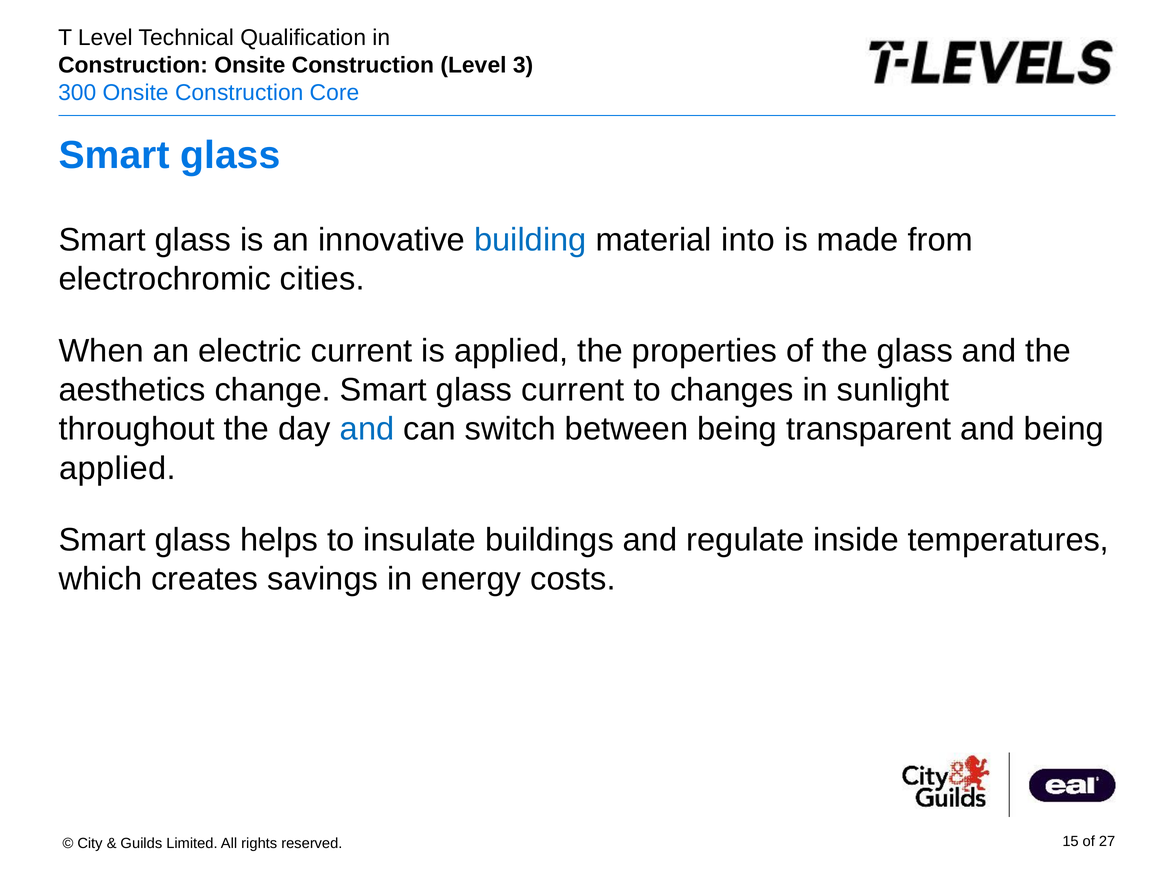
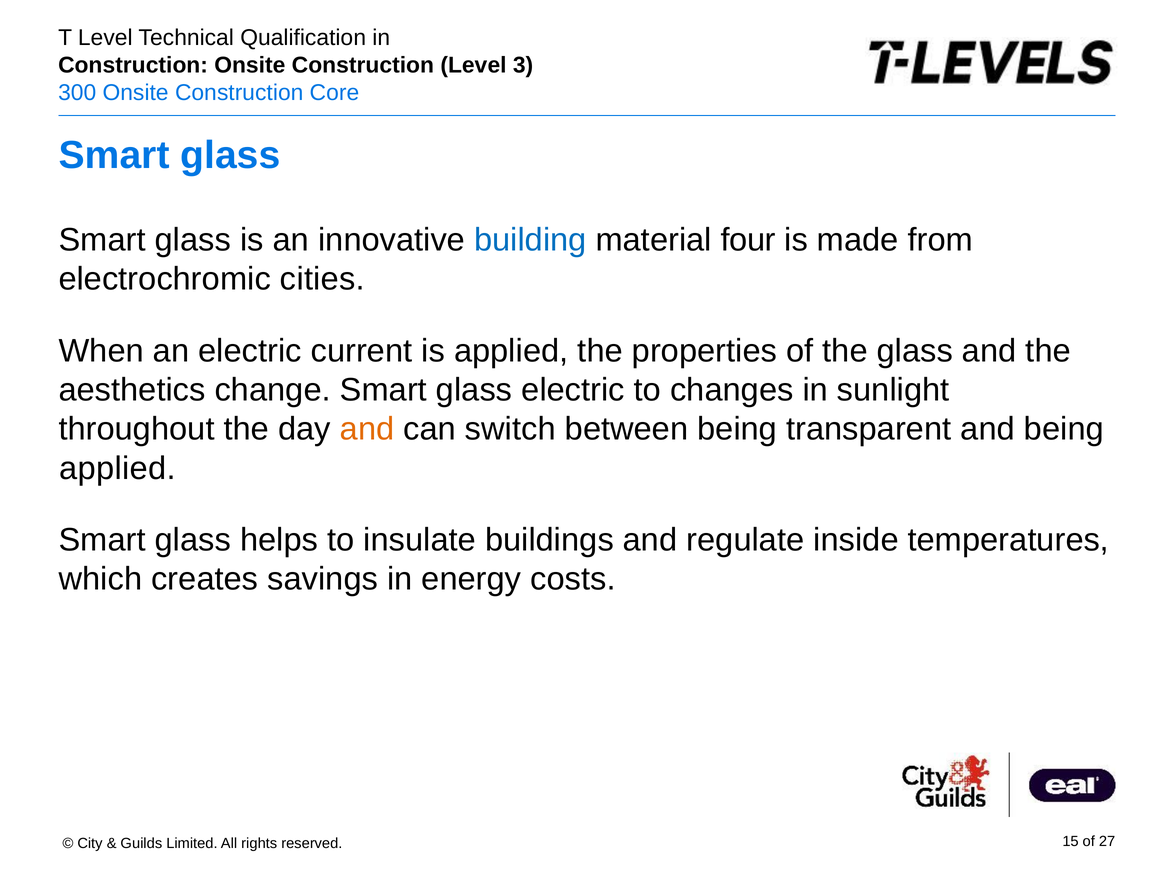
into: into -> four (748, 240)
glass current: current -> electric (573, 390)
and colour: blue -> orange (367, 429)
